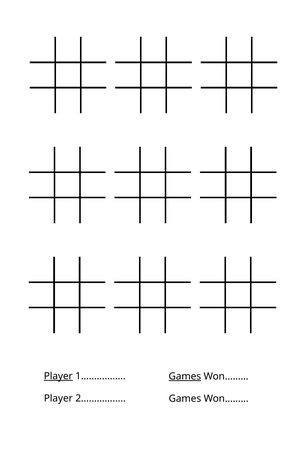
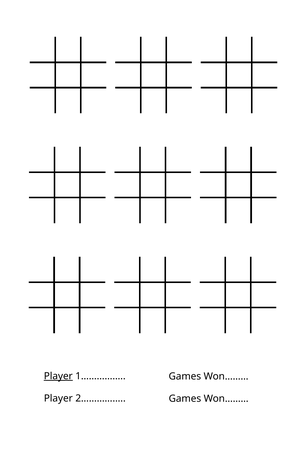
Games underline: present -> none (185, 376)
